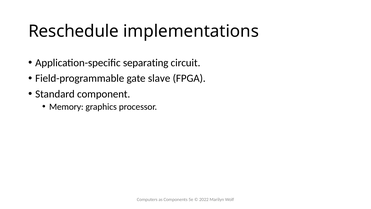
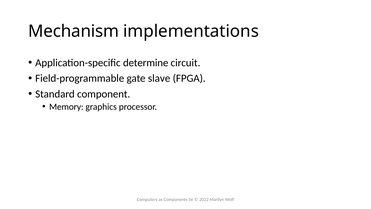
Reschedule: Reschedule -> Mechanism (74, 31)
separating: separating -> determine (146, 63)
